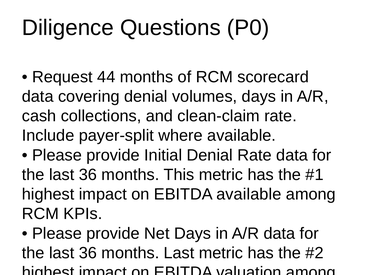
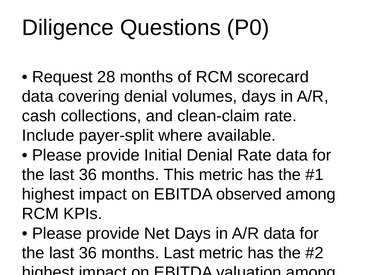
44: 44 -> 28 (106, 77)
EBITDA available: available -> observed (249, 194)
